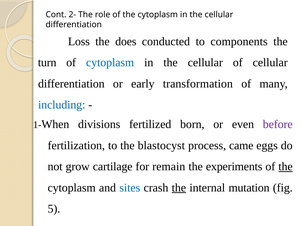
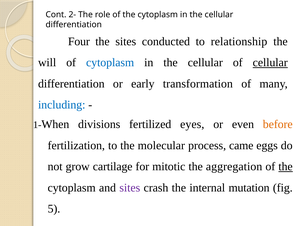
Loss: Loss -> Four (79, 41)
the does: does -> sites (126, 41)
components: components -> relationship (239, 41)
turn: turn -> will (47, 63)
cellular underline: none -> present (270, 63)
born: born -> eyes (192, 124)
before colour: purple -> orange (278, 124)
blastocyst: blastocyst -> molecular (161, 145)
remain: remain -> mitotic (169, 166)
experiments: experiments -> aggregation (234, 166)
sites colour: blue -> purple (130, 187)
the underline: present -> none (179, 187)
